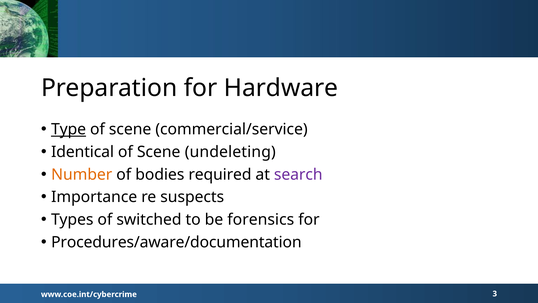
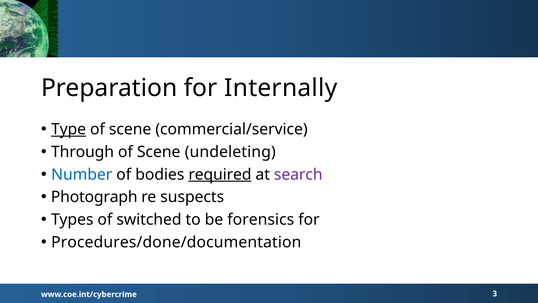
Hardware: Hardware -> Internally (281, 88)
Identical: Identical -> Through (83, 152)
Number colour: orange -> blue (82, 174)
required underline: none -> present (220, 174)
Importance: Importance -> Photograph (94, 197)
Procedures/aware/documentation: Procedures/aware/documentation -> Procedures/done/documentation (176, 242)
